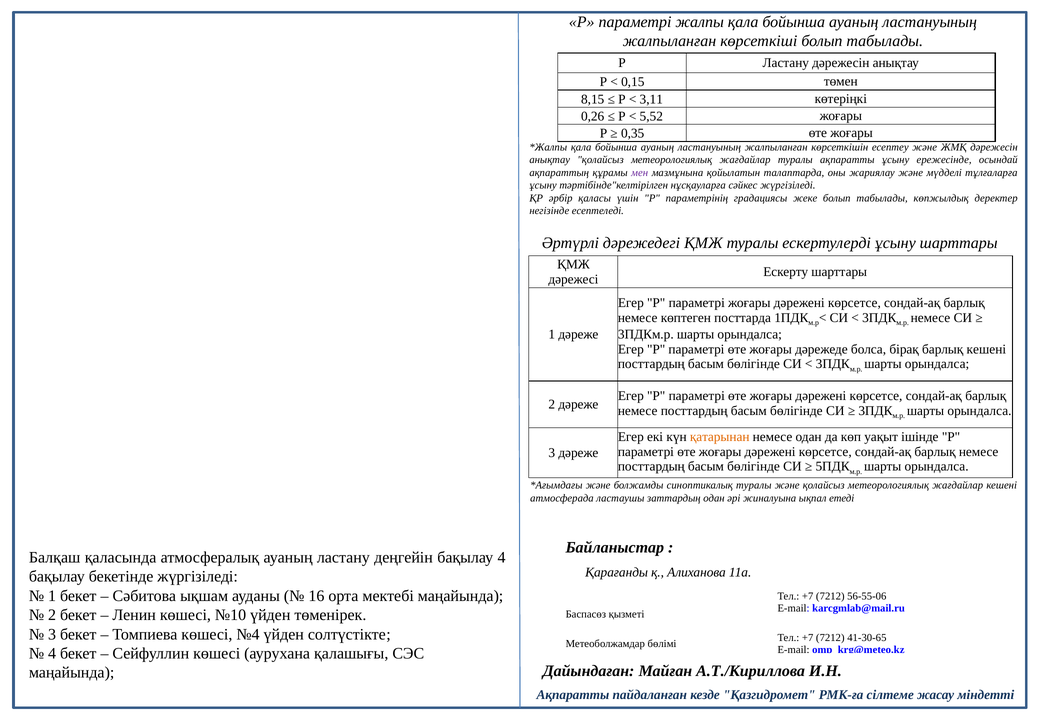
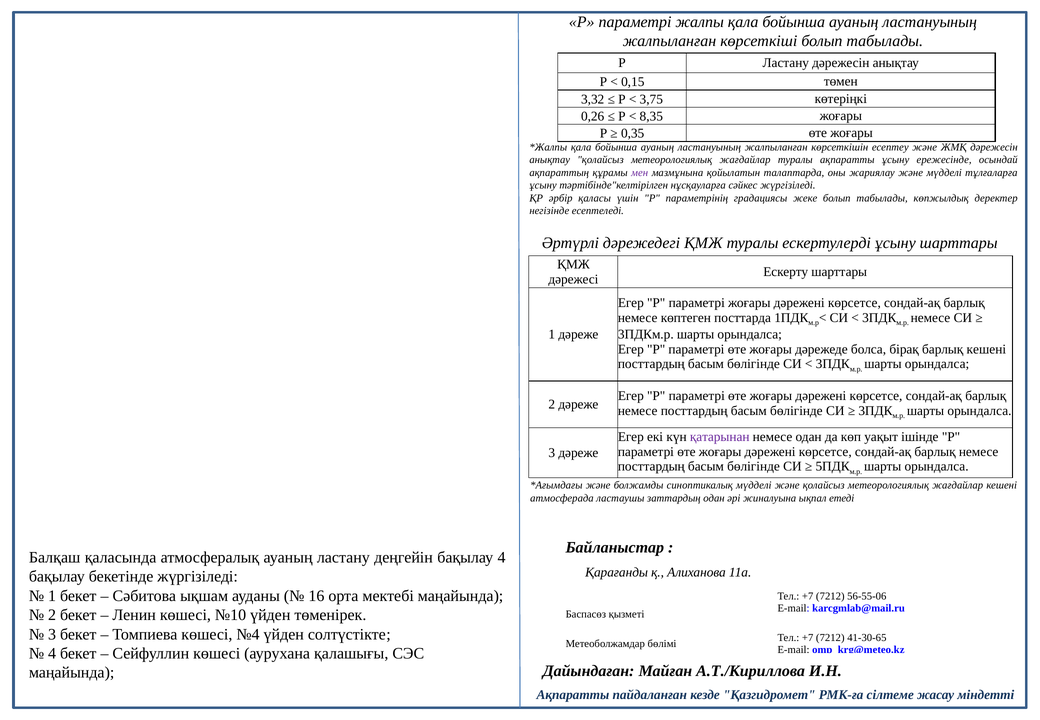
8,15: 8,15 -> 3,32 (593, 99)
3,11: 3,11 -> 3,75 (651, 99)
5,52: 5,52 -> 8,35 (651, 116)
қатарынан colour: orange -> purple (720, 437)
синоптикалық туралы: туралы -> мүдделі (754, 485)
